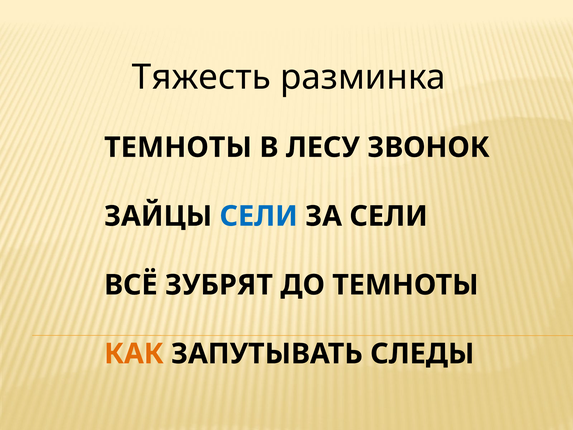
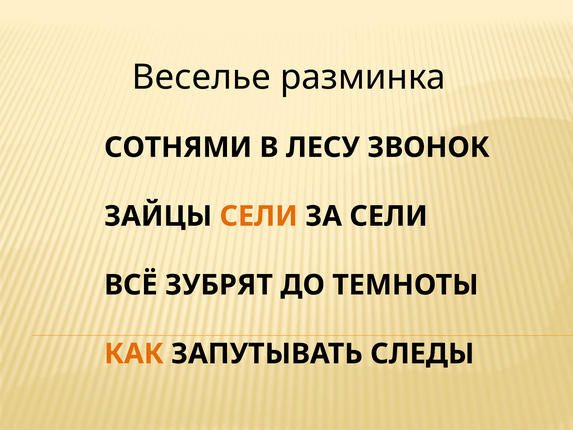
Тяжесть: Тяжесть -> Веселье (201, 77)
ТЕМНОТЫ: ТЕМНОТЫ -> СОТНЯМИ (178, 147)
СЕЛИ colour: blue -> orange (259, 216)
